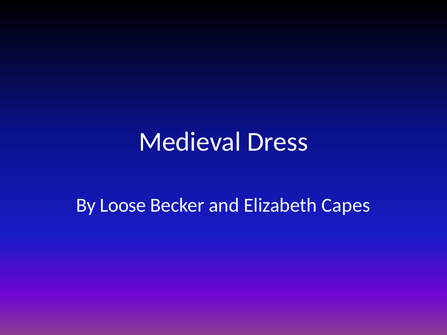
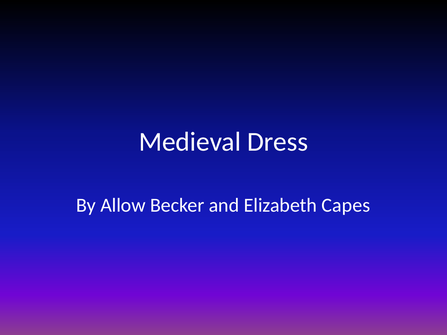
Loose: Loose -> Allow (123, 206)
